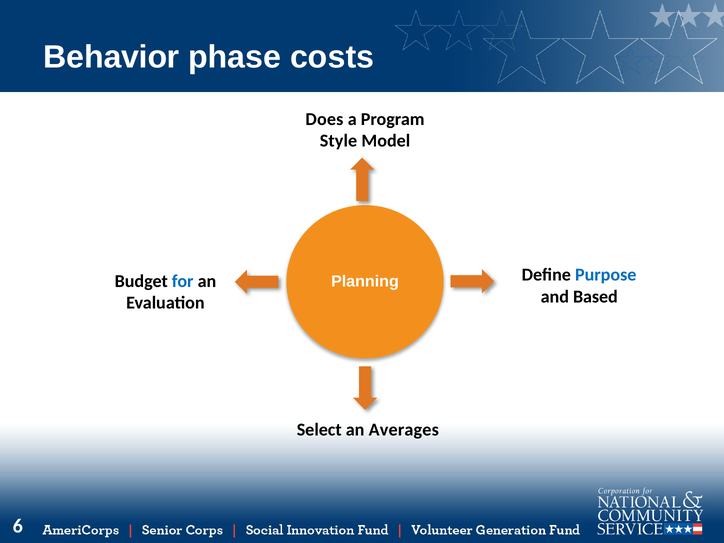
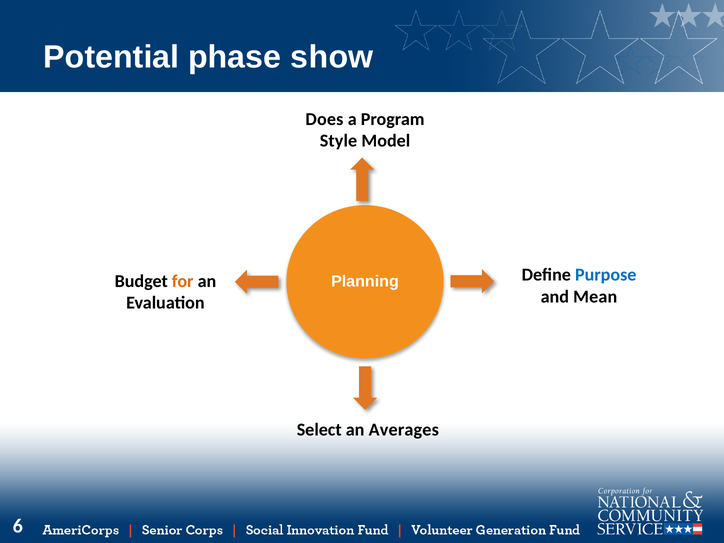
Behavior: Behavior -> Potential (111, 57)
costs: costs -> show (332, 57)
for colour: blue -> orange (183, 281)
Based: Based -> Mean (595, 297)
